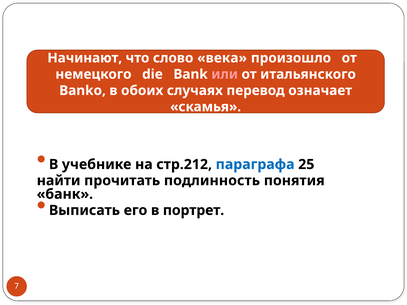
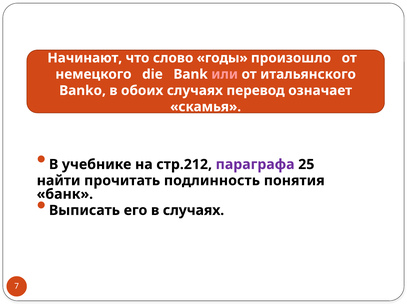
века: века -> годы (222, 58)
параграфа colour: blue -> purple (255, 165)
в портрет: портрет -> случаях (194, 210)
